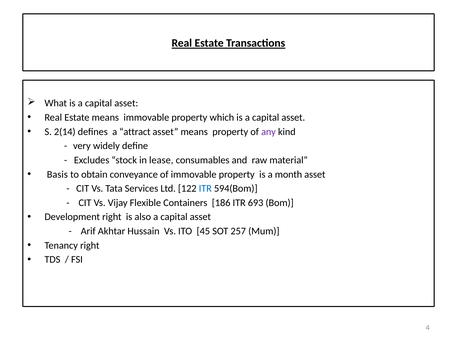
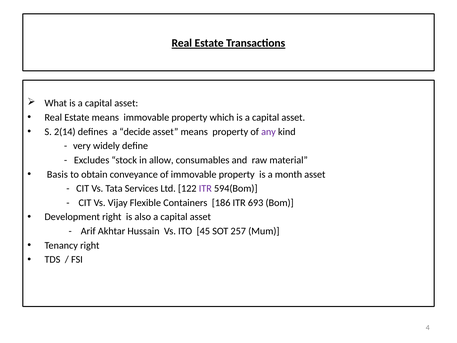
attract: attract -> decide (135, 132)
lease: lease -> allow (161, 160)
ITR colour: blue -> purple (205, 188)
